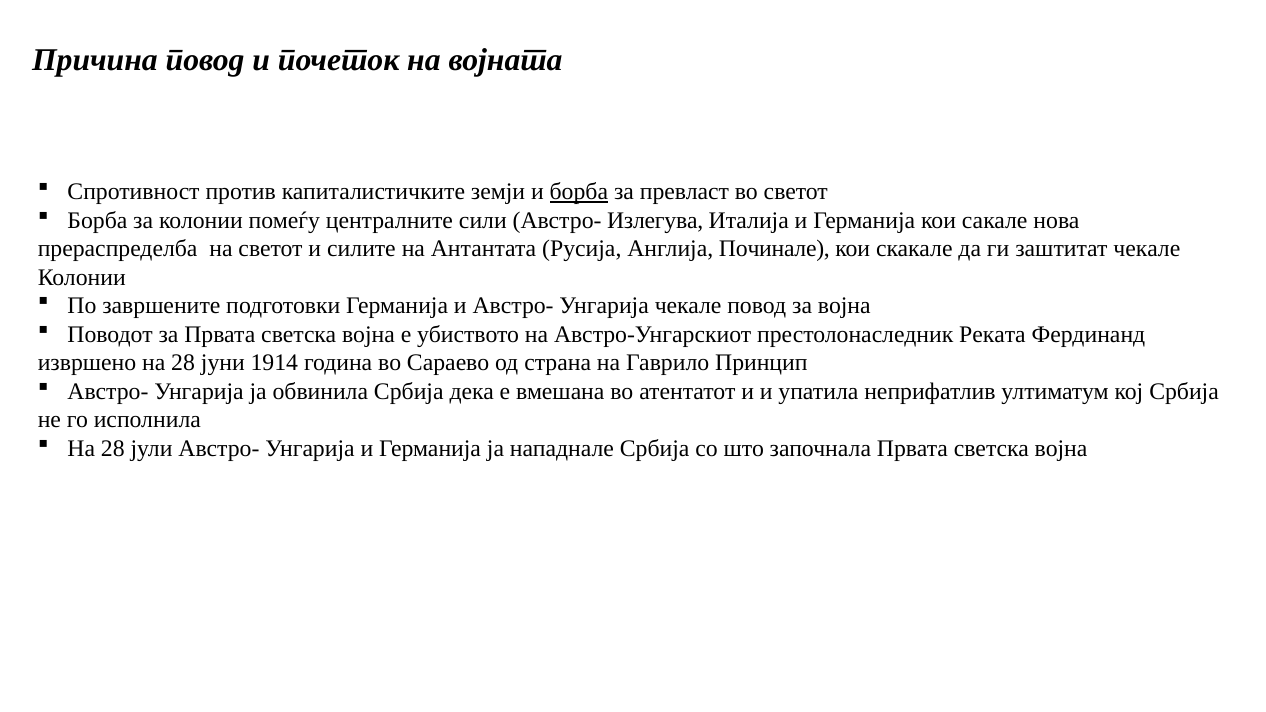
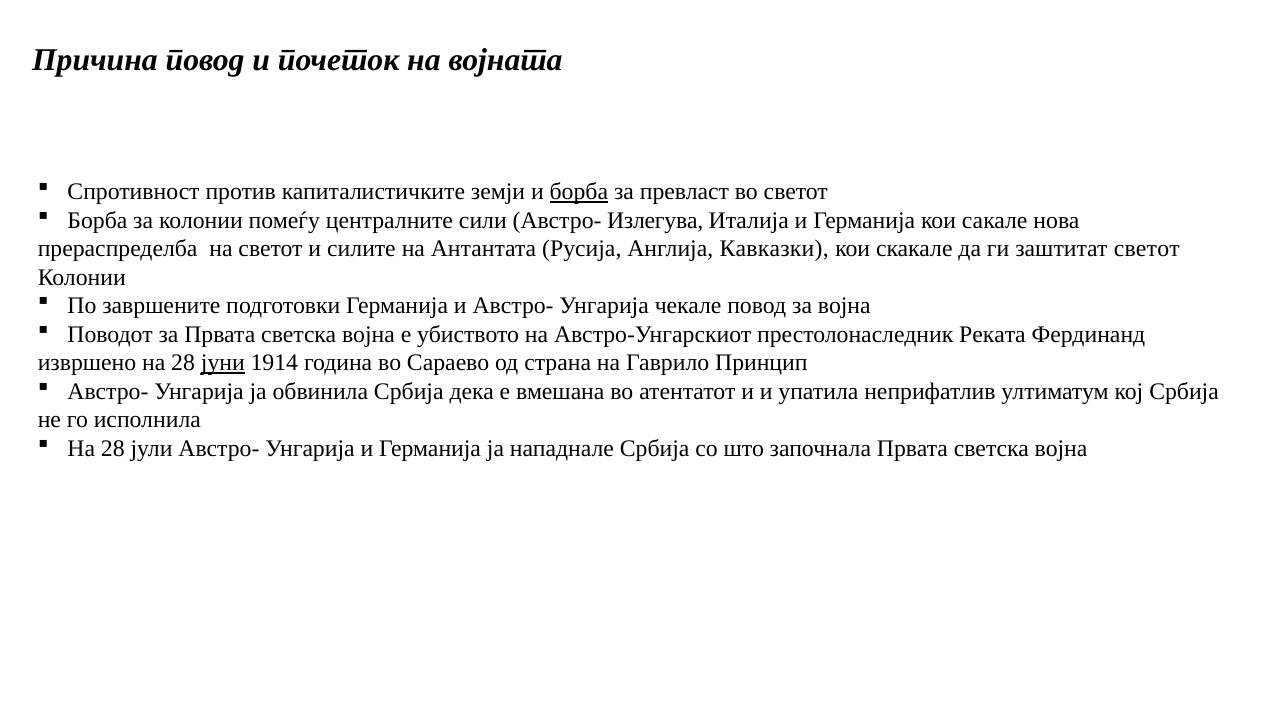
Починале: Починале -> Кавказки (774, 249)
заштитат чекале: чекале -> светот (1147, 249)
јуни underline: none -> present (223, 363)
